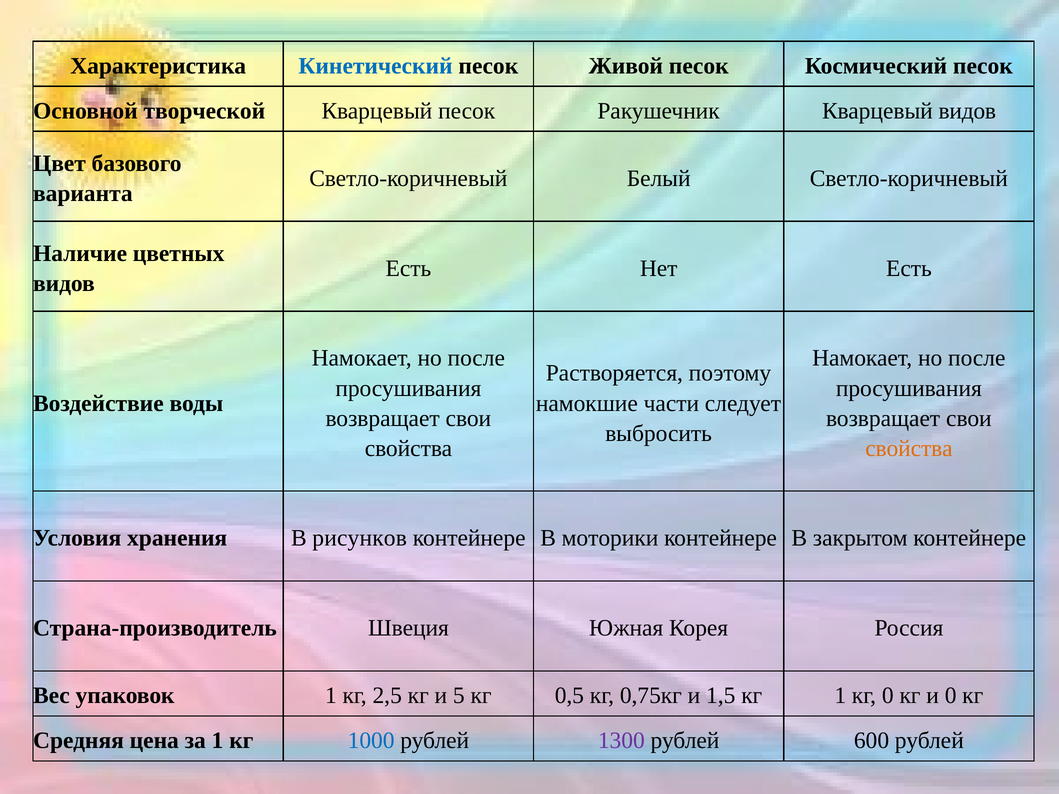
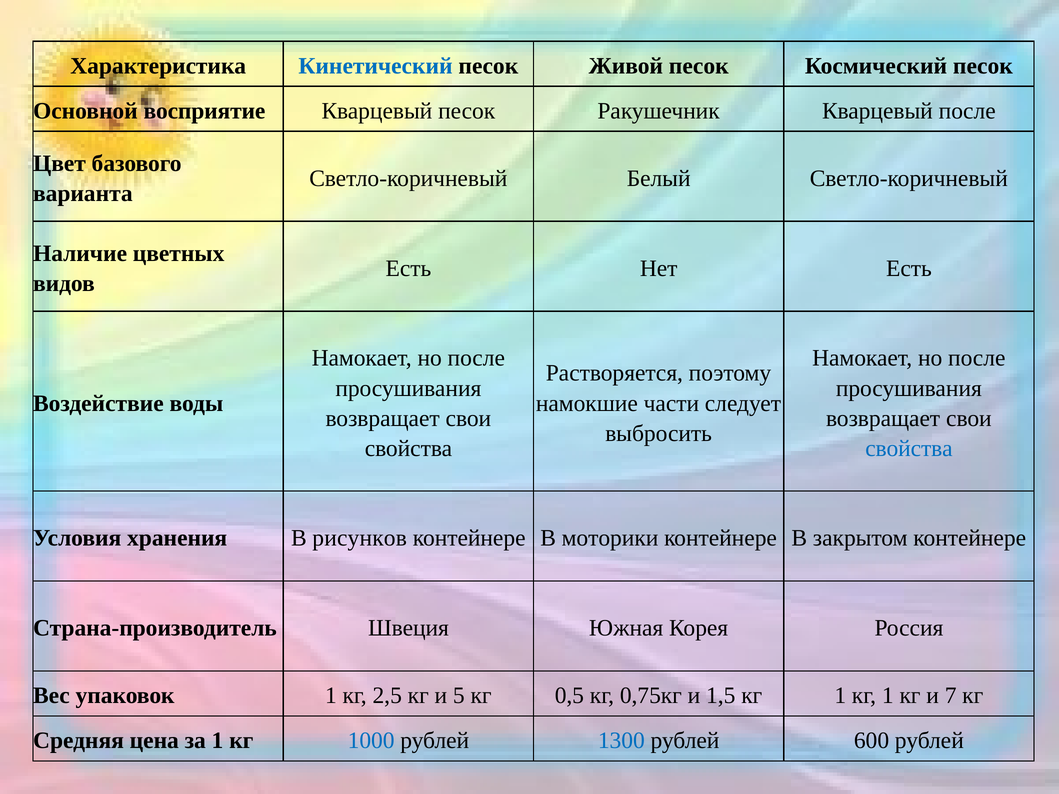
творческой: творческой -> восприятие (204, 111)
Кварцевый видов: видов -> после (967, 111)
свойства colour: orange -> blue (909, 448)
1 кг 0: 0 -> 1 (888, 696)
и 0: 0 -> 7 (951, 696)
1300 colour: purple -> blue (621, 741)
